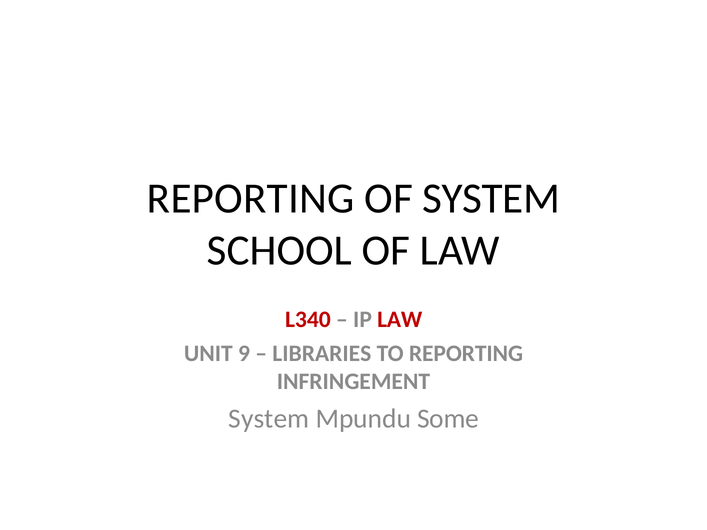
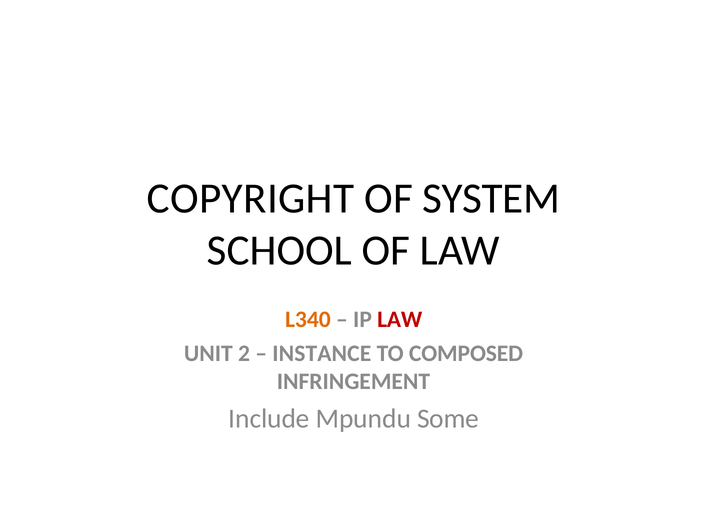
REPORTING: REPORTING -> COPYRIGHT (251, 199)
L340 colour: red -> orange (308, 320)
9: 9 -> 2 (244, 354)
LIBRARIES: LIBRARIES -> INSTANCE (322, 354)
TO REPORTING: REPORTING -> COMPOSED (466, 354)
System: System -> Include (269, 419)
